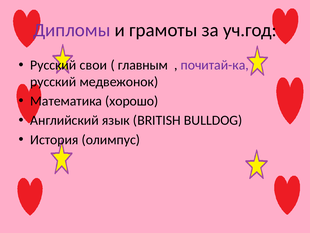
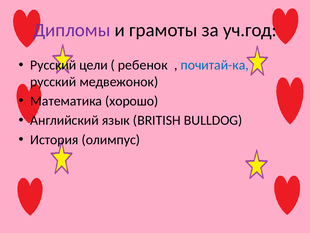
свои: свои -> цели (94, 65)
главным: главным -> ребенок (143, 65)
почитай-ка colour: purple -> blue (215, 65)
